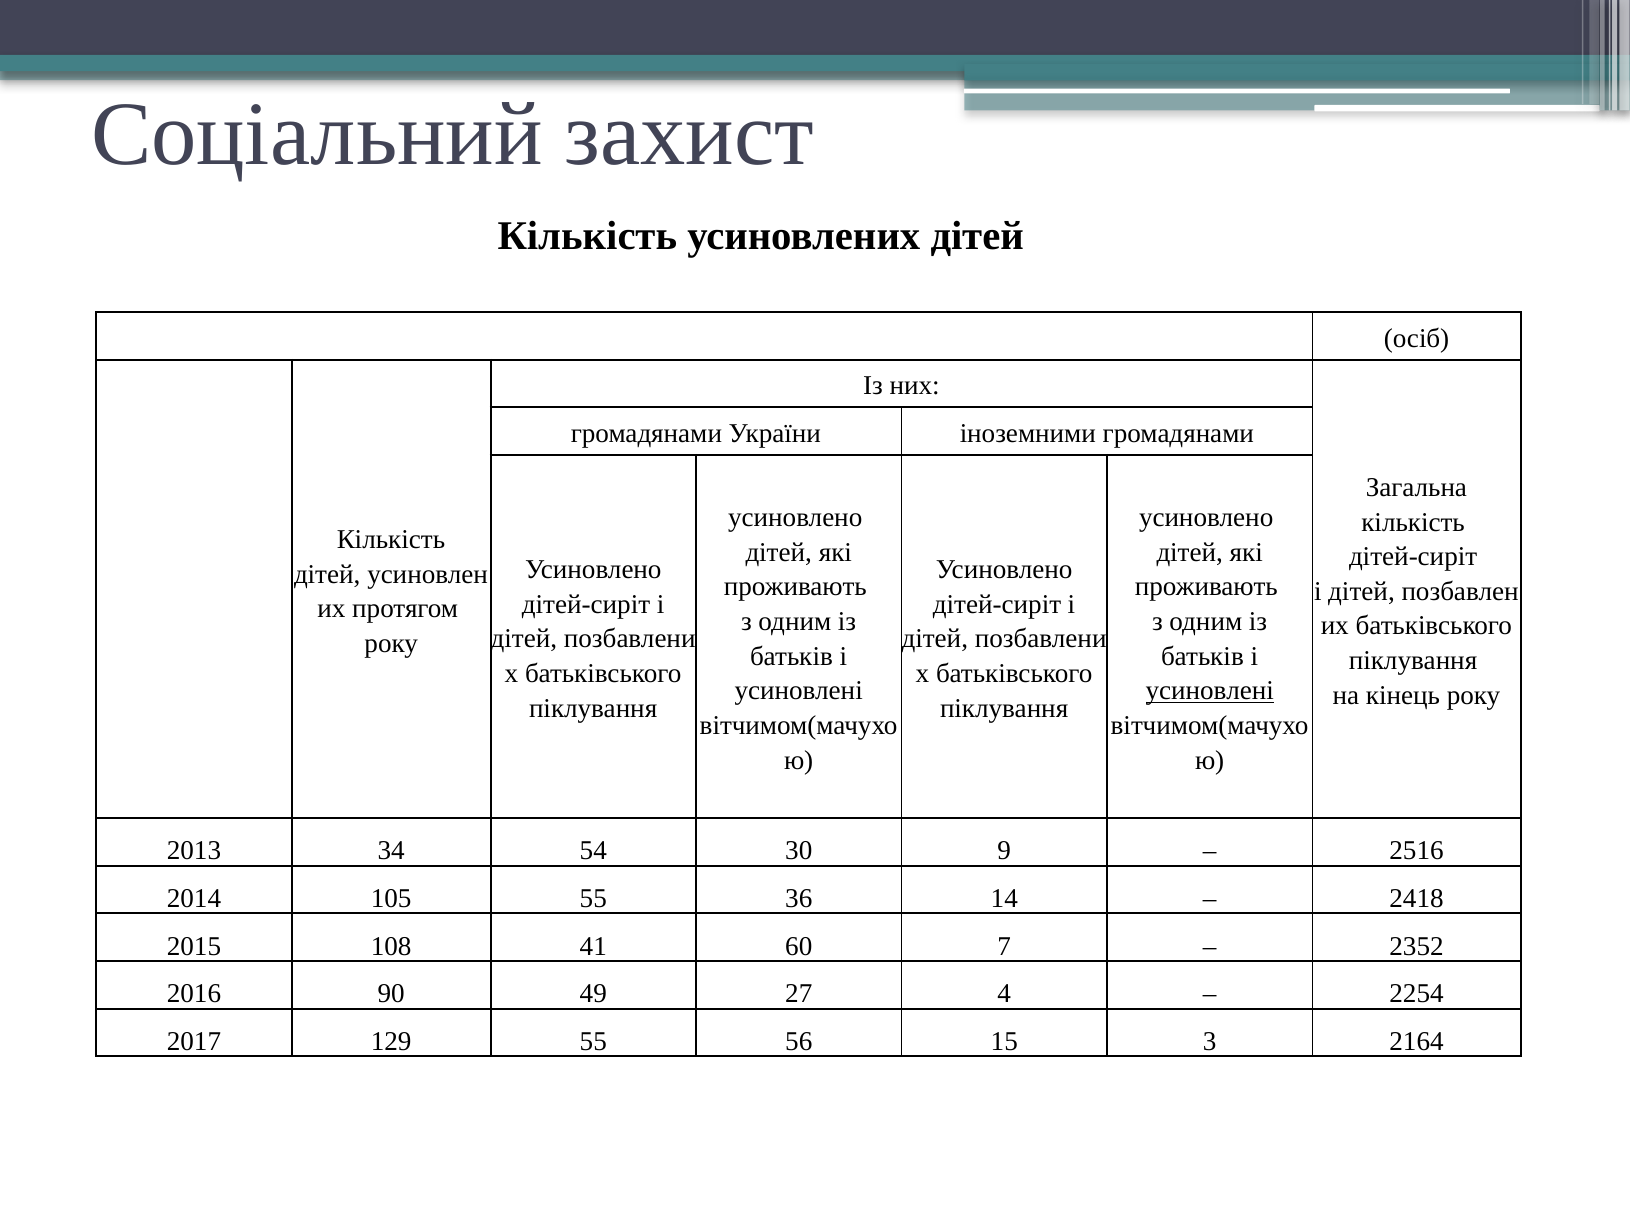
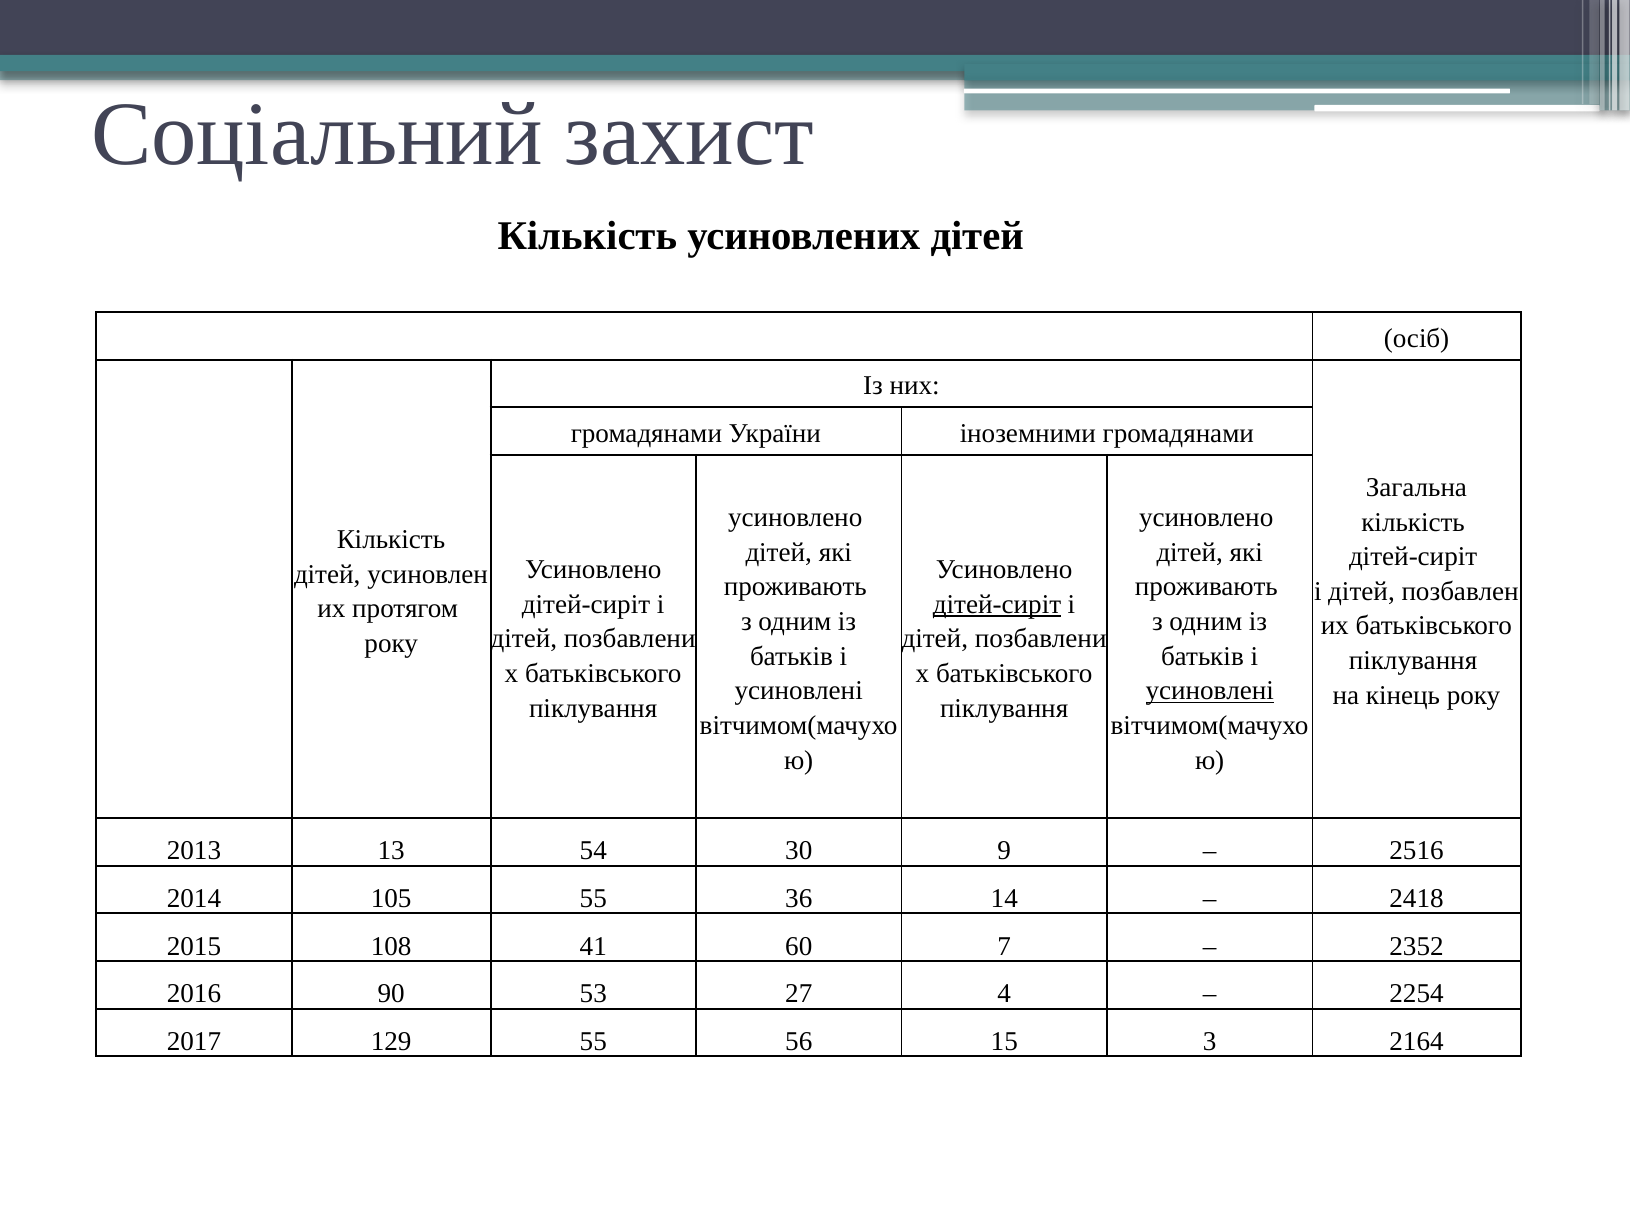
дітей-сиріт underline: none -> present (997, 605)
34: 34 -> 13 (391, 851)
49: 49 -> 53 (593, 994)
